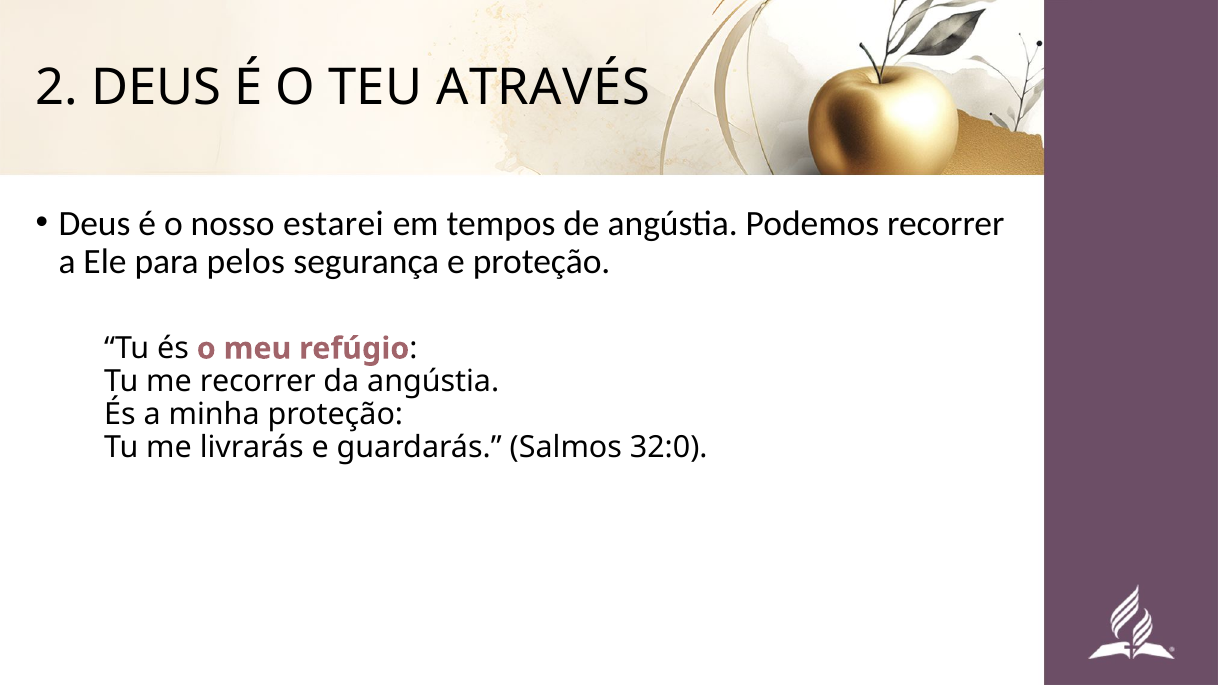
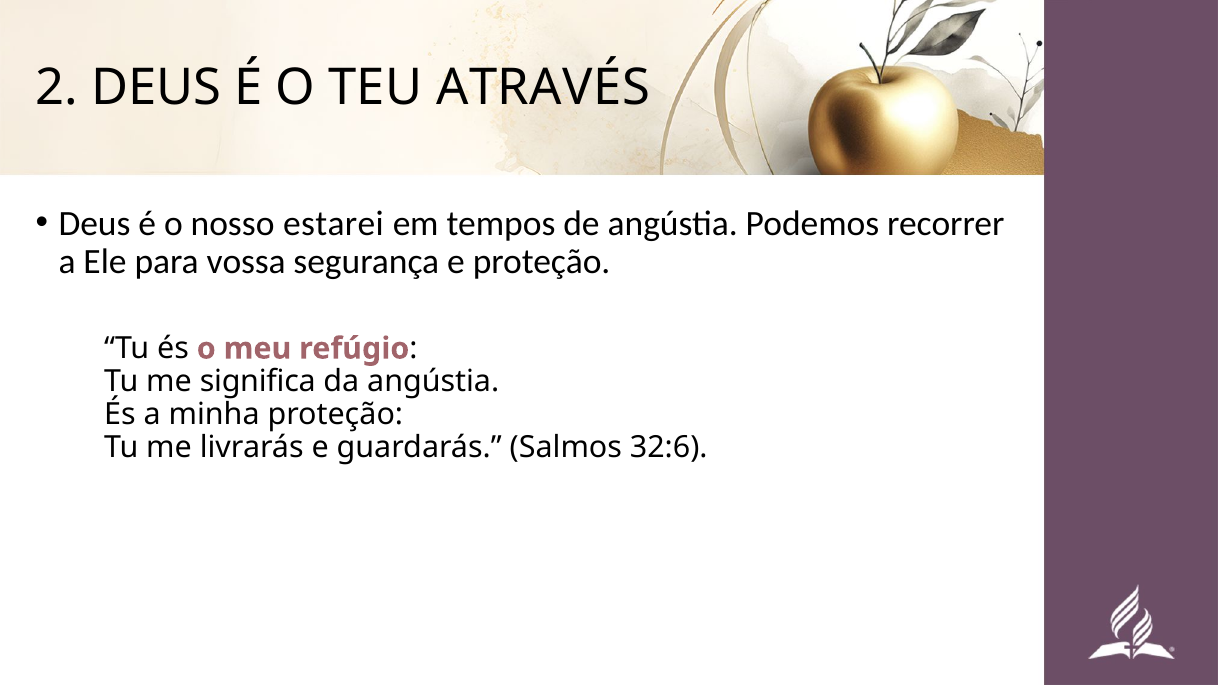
pelos: pelos -> vossa (246, 262)
me recorrer: recorrer -> significa (258, 381)
32:0: 32:0 -> 32:6 (669, 447)
